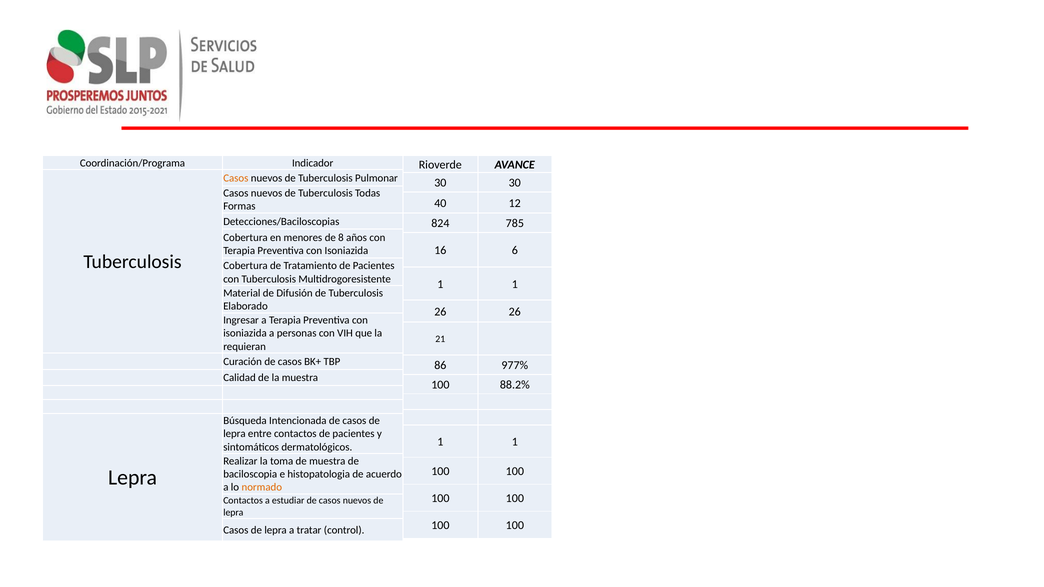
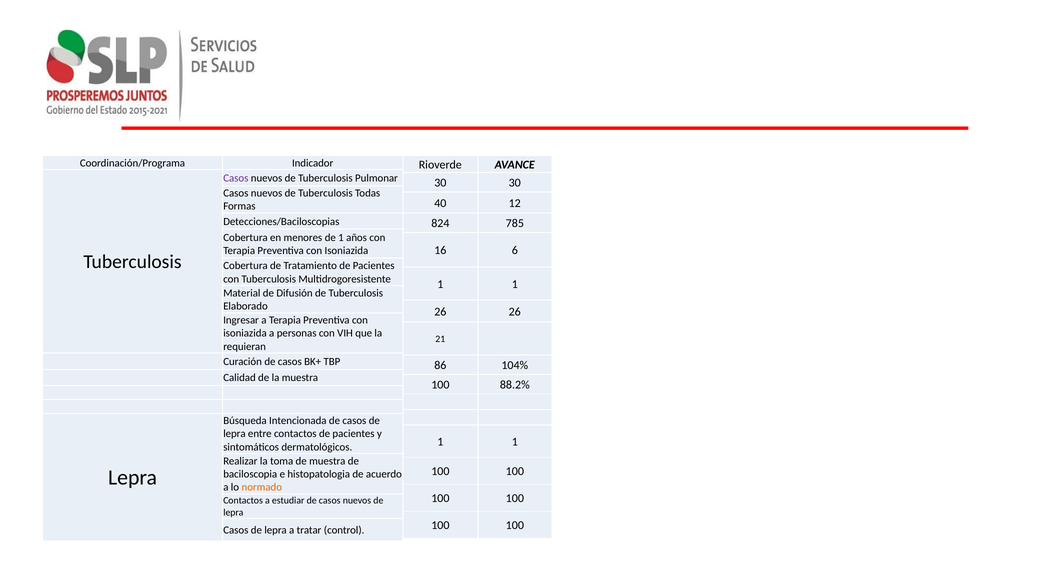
Casos colour: orange -> purple (236, 178)
de 8: 8 -> 1 (341, 238)
977%: 977% -> 104% (515, 365)
